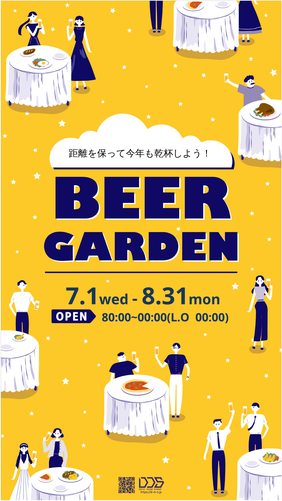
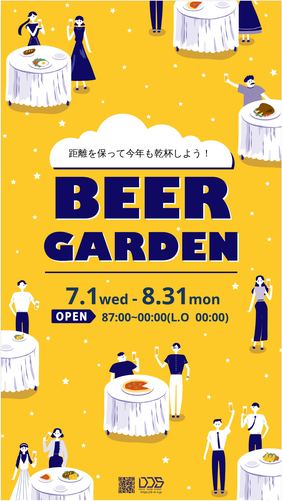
80:00~00:00(L.O: 80:00~00:00(L.O -> 87:00~00:00(L.O (146, 318)
